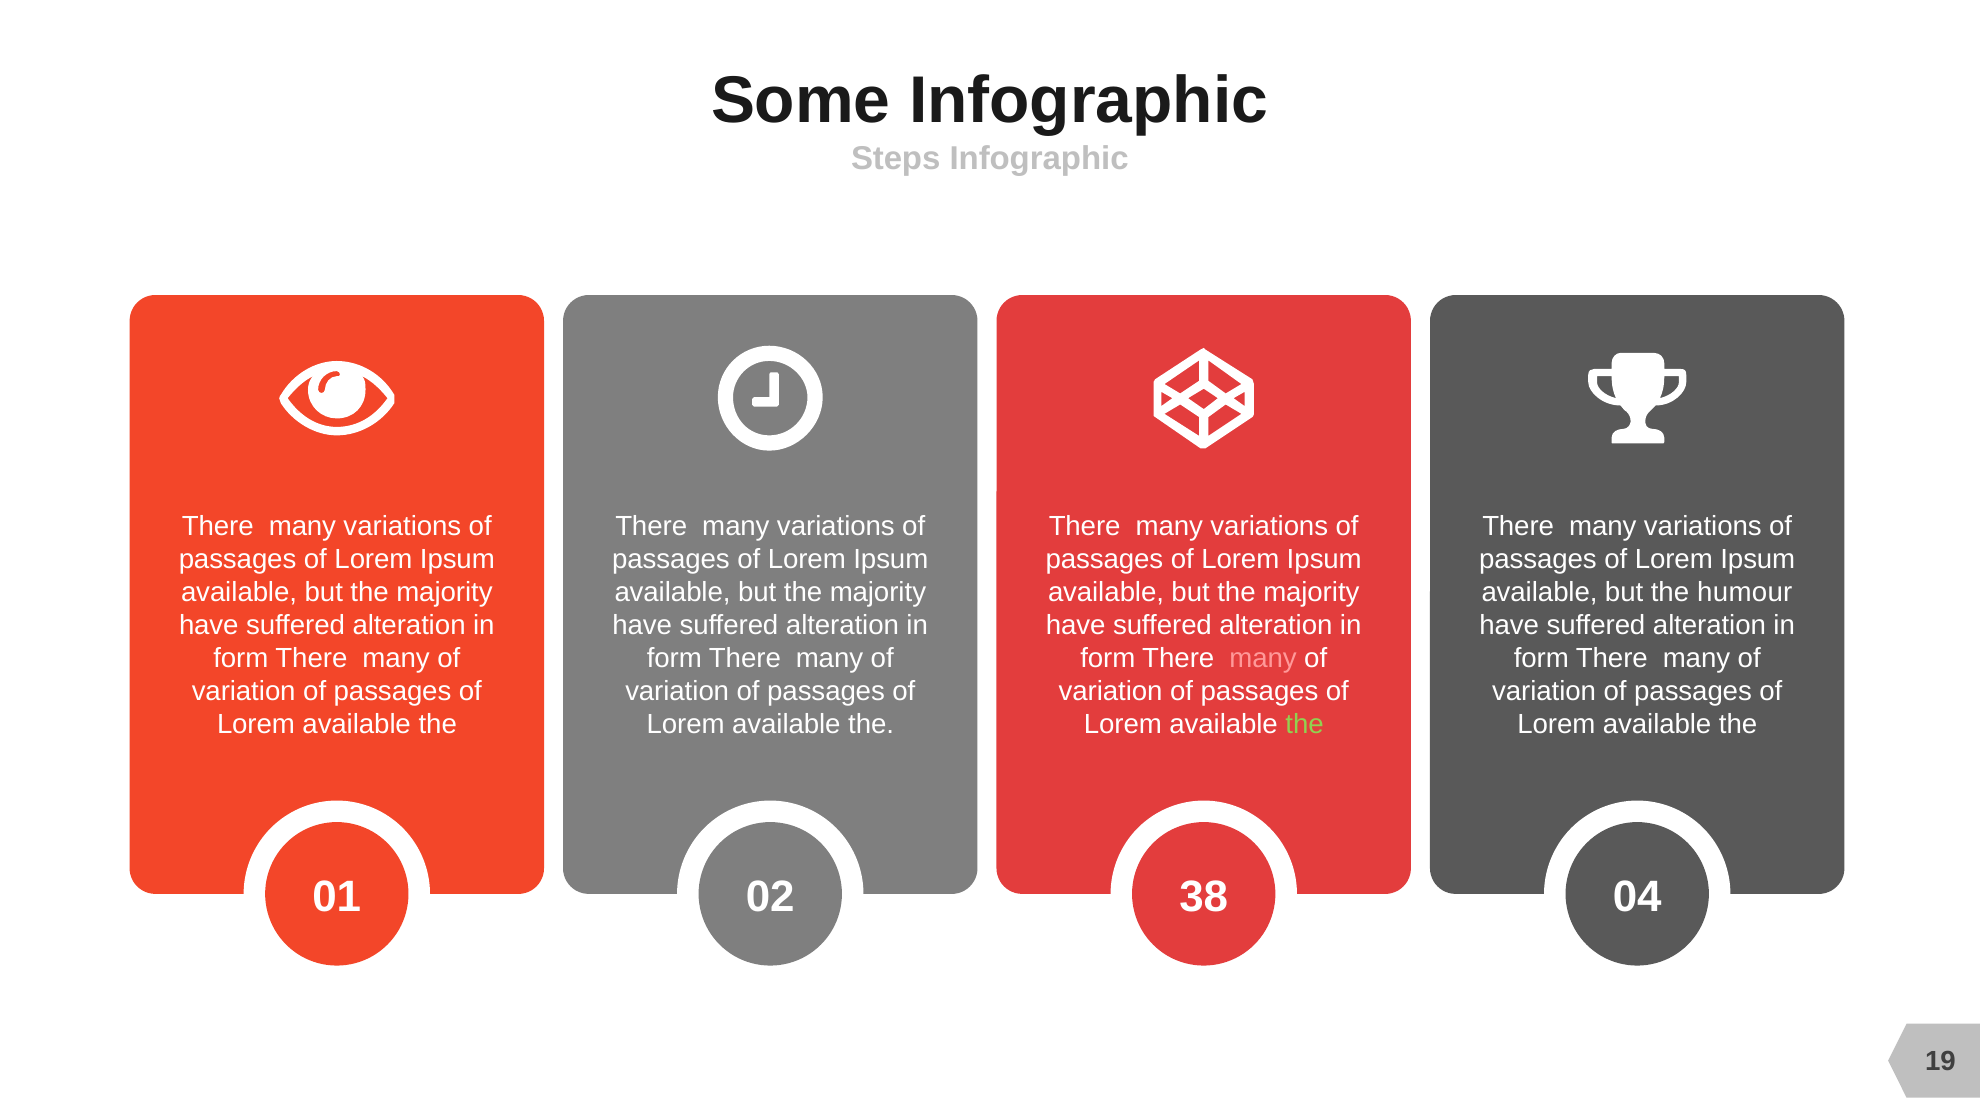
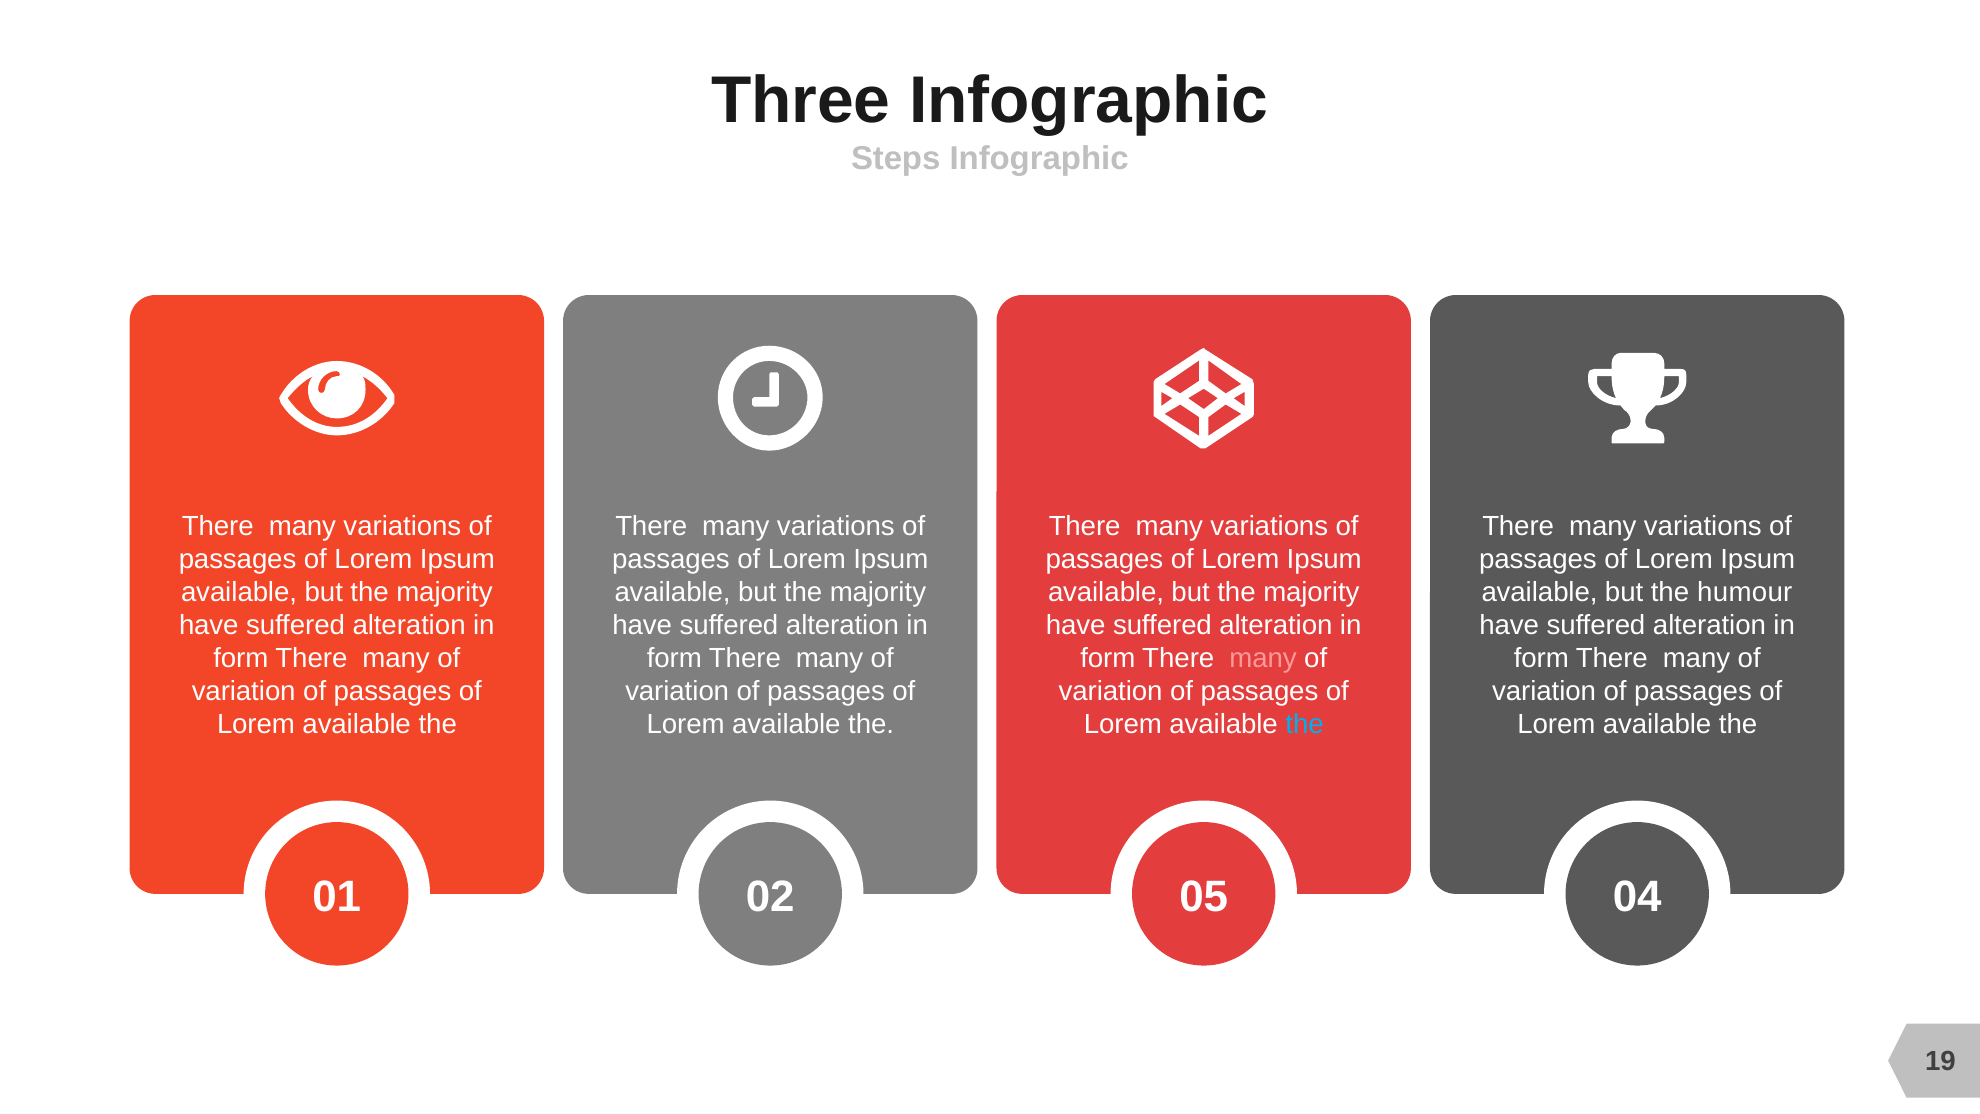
Some: Some -> Three (801, 101)
the colour: light green -> light blue (1305, 724)
38: 38 -> 05 (1204, 897)
